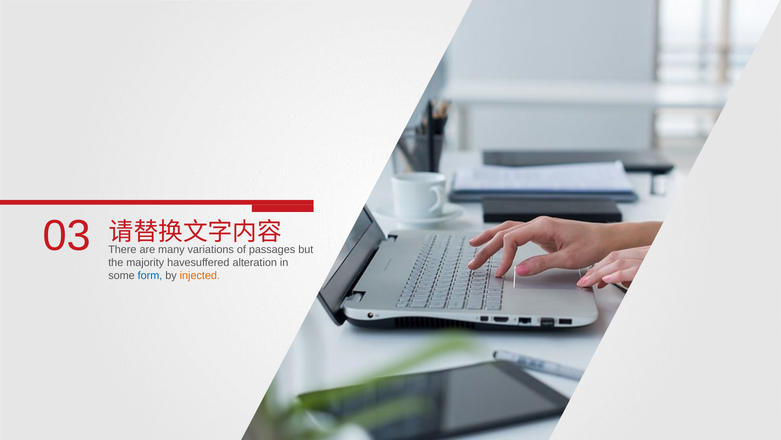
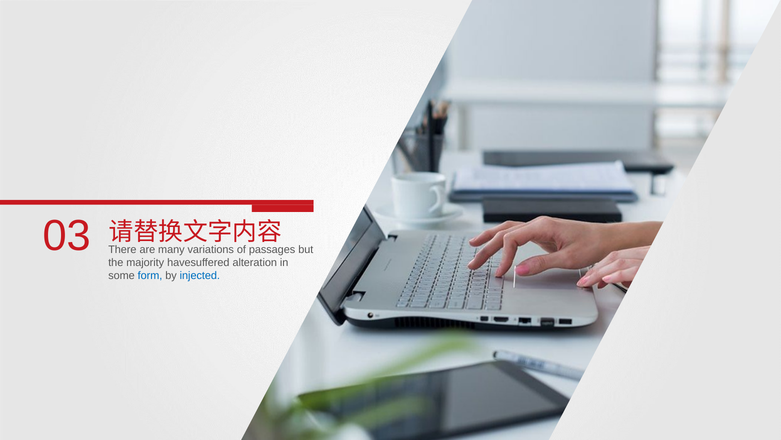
injected colour: orange -> blue (200, 275)
